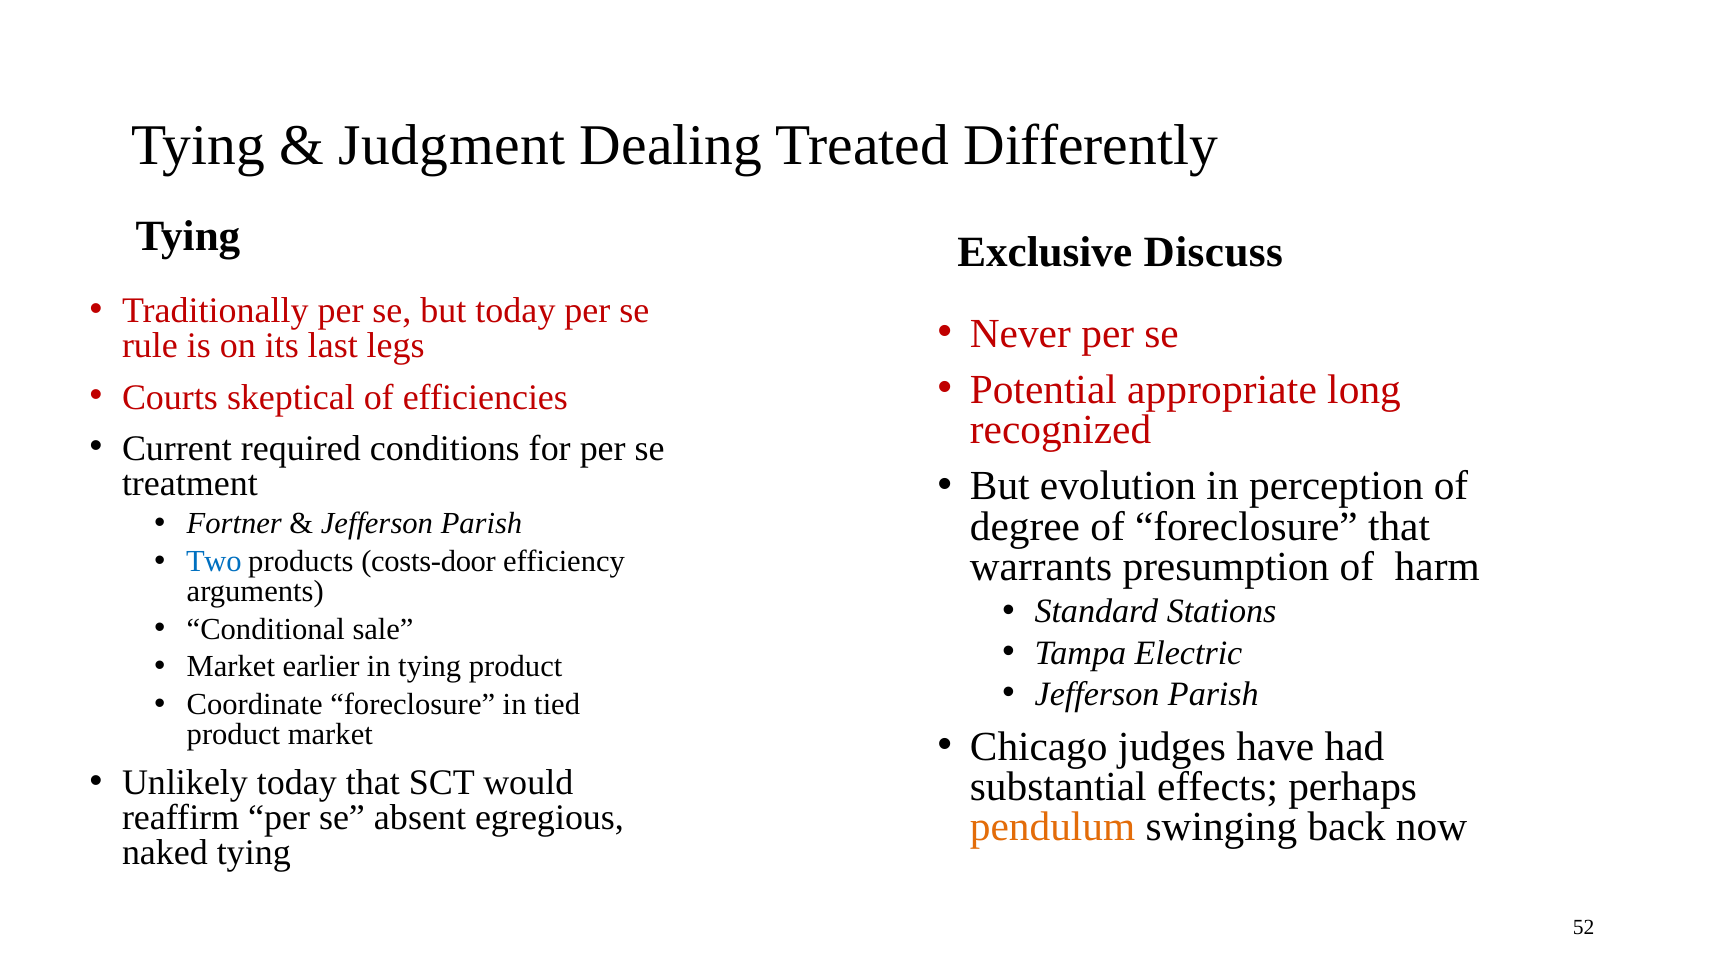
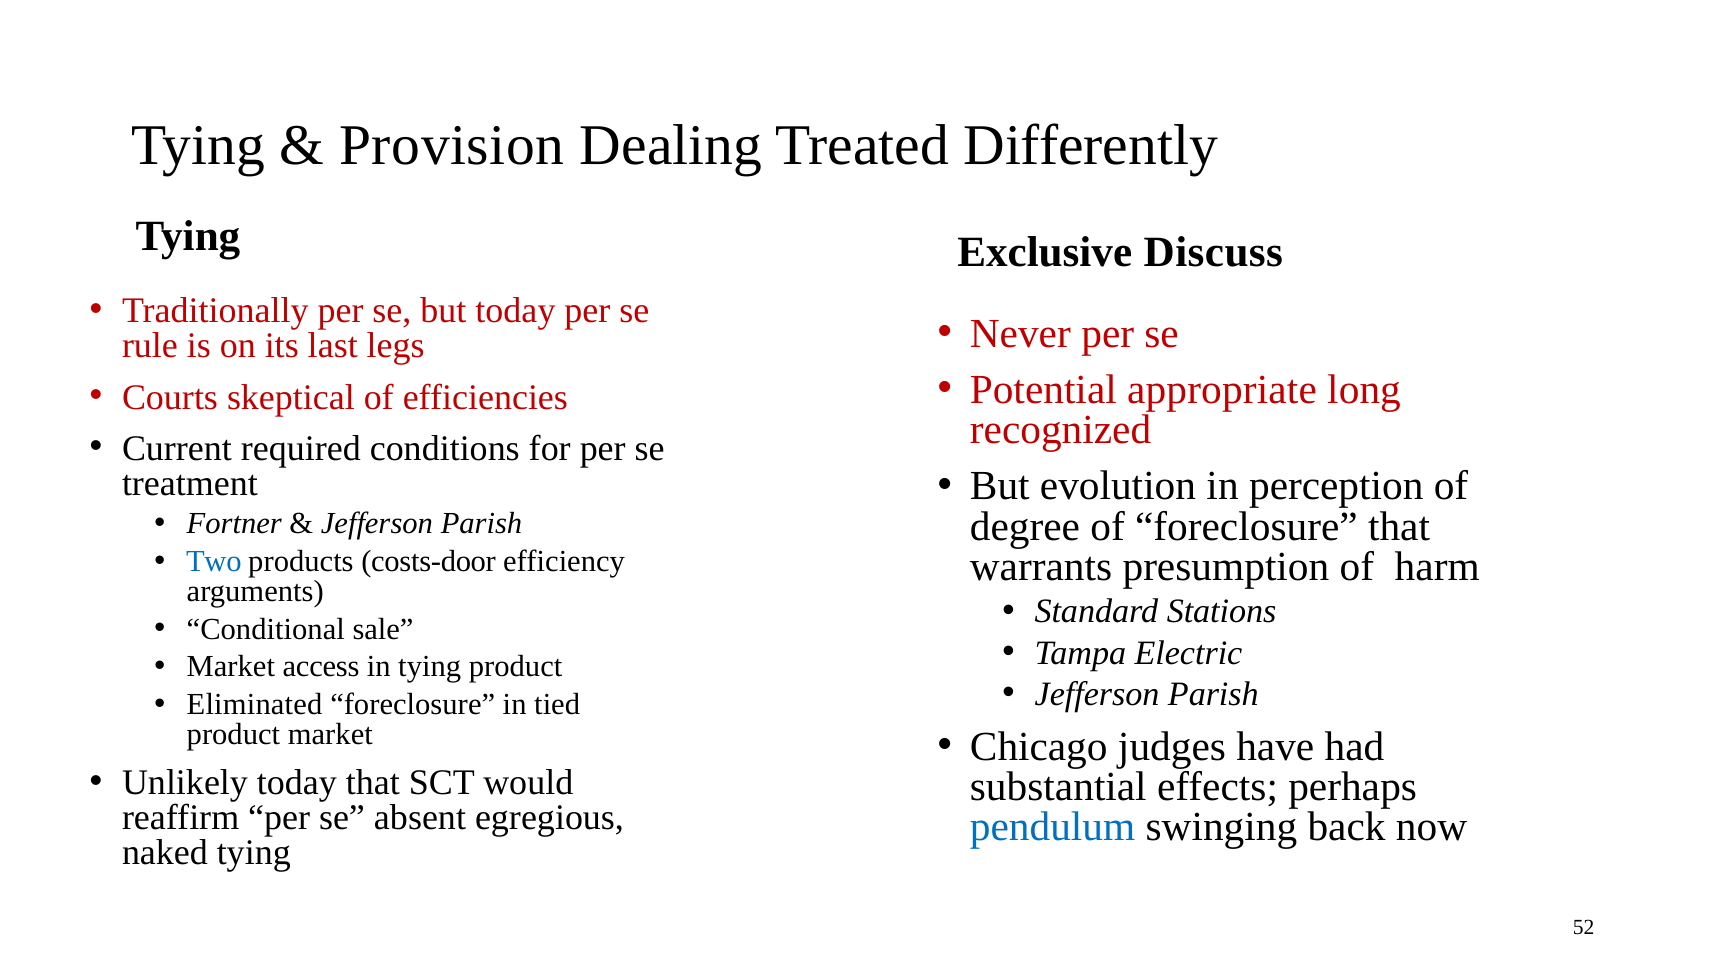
Judgment: Judgment -> Provision (452, 145)
earlier: earlier -> access (321, 667)
Coordinate: Coordinate -> Eliminated (255, 705)
pendulum colour: orange -> blue (1053, 827)
